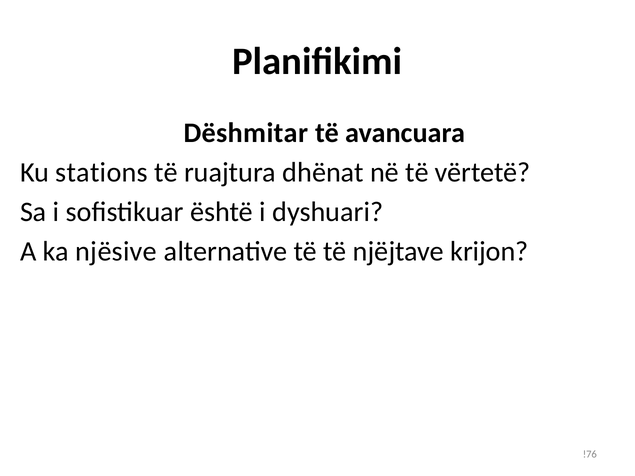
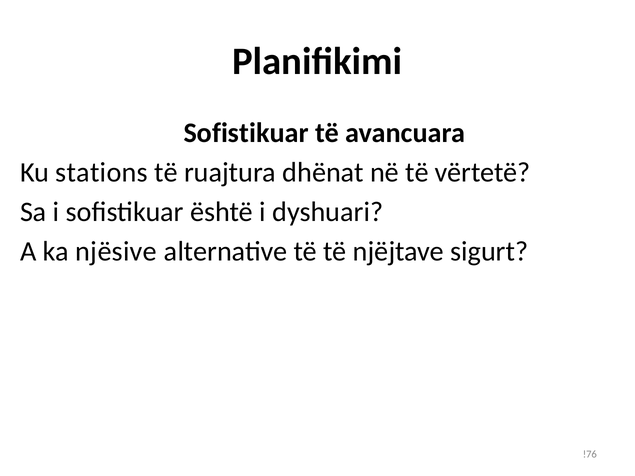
Dëshmitar: Dëshmitar -> Sofistikuar (246, 133)
krijon: krijon -> sigurt (489, 252)
